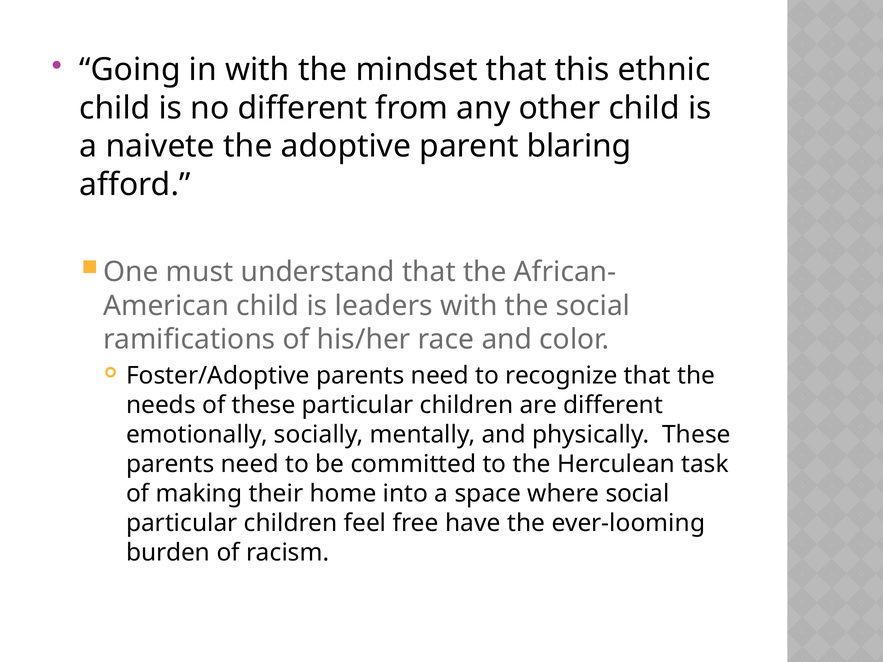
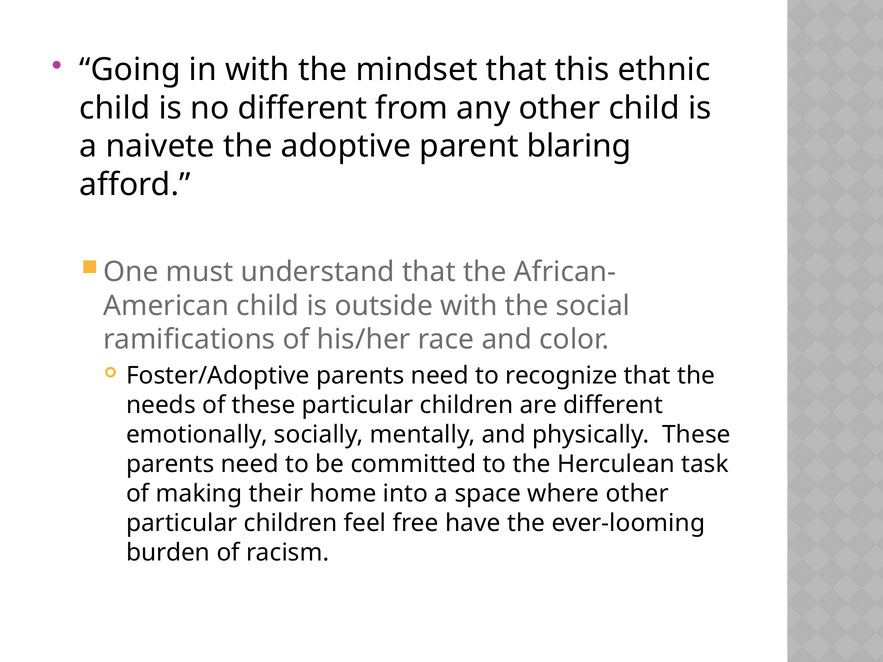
leaders: leaders -> outside (384, 306)
where social: social -> other (637, 494)
